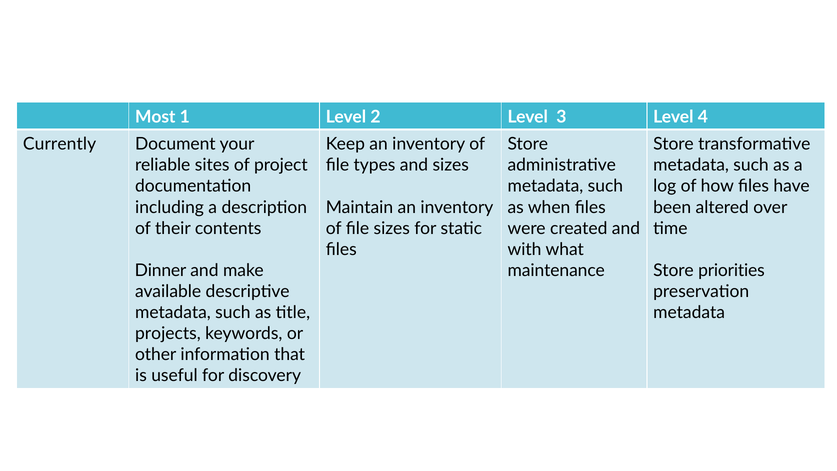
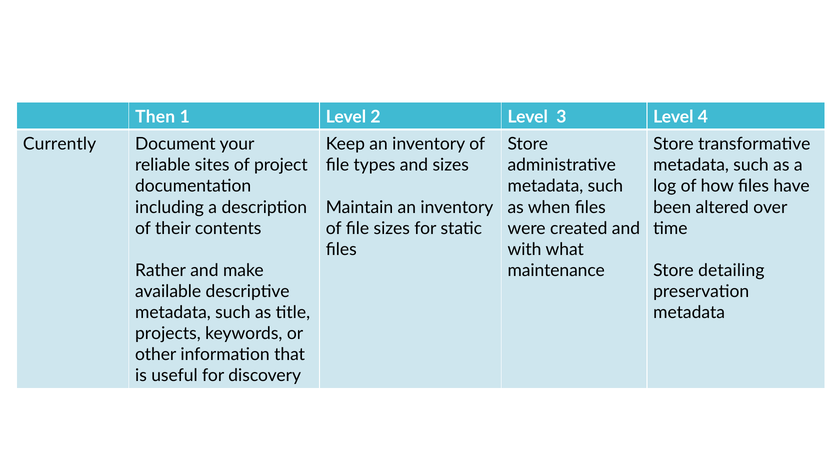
Most: Most -> Then (155, 117)
Dinner: Dinner -> Rather (160, 270)
priorities: priorities -> detailing (731, 270)
